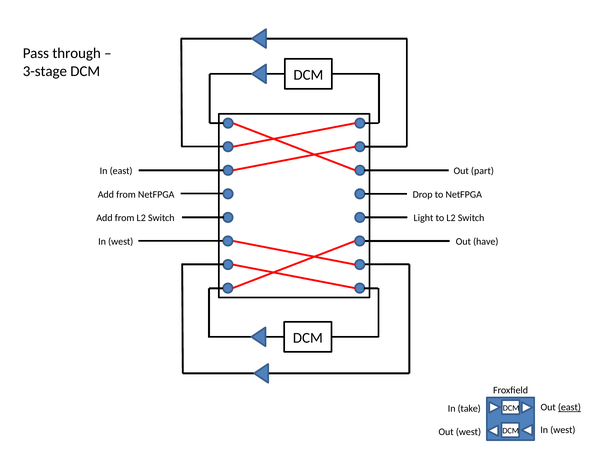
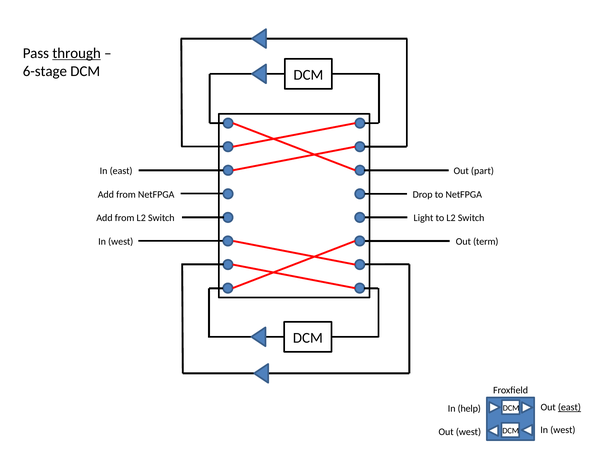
through underline: none -> present (77, 53)
3-stage: 3-stage -> 6-stage (45, 71)
have: have -> term (486, 241)
take: take -> help (469, 408)
